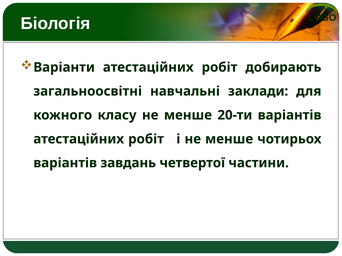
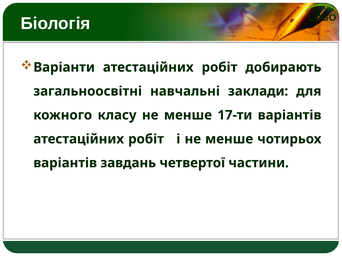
20-ти: 20-ти -> 17-ти (235, 115)
